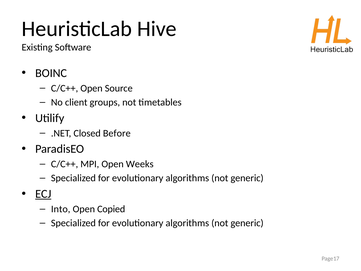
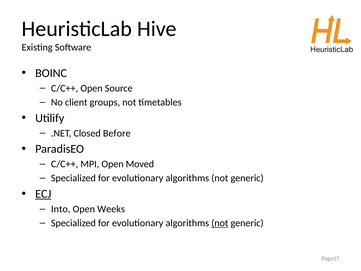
Weeks: Weeks -> Moved (140, 164)
Copied: Copied -> Weeks (111, 209)
not underline: none -> present (220, 223)
